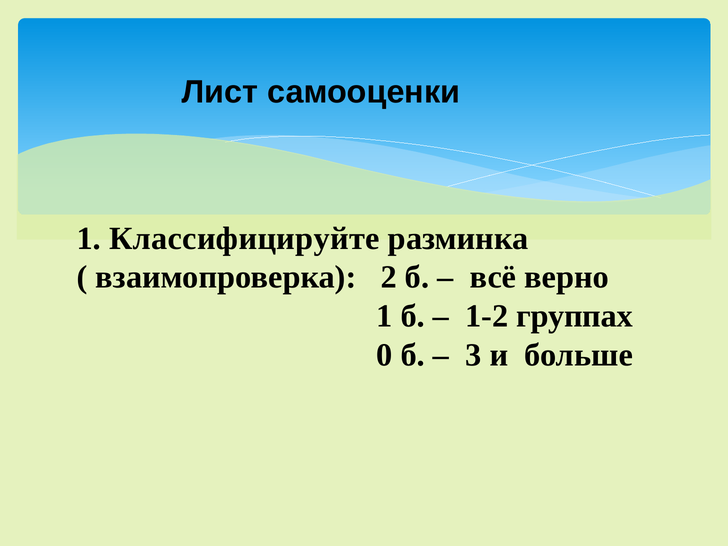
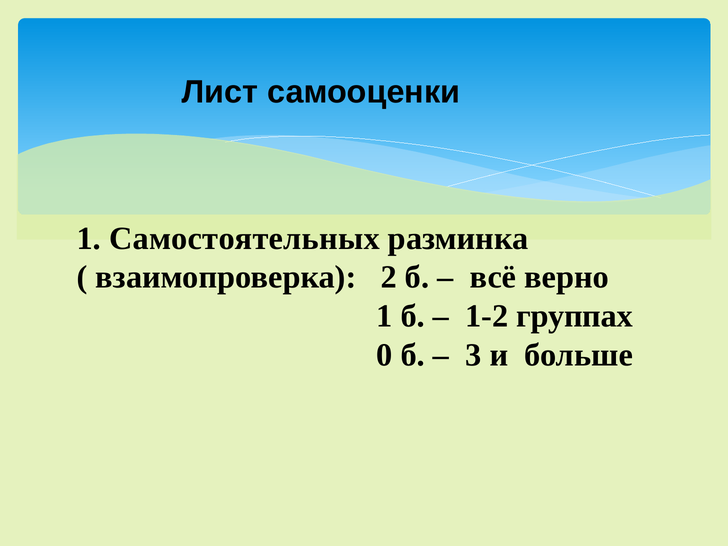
Классифицируйте: Классифицируйте -> Самостоятельных (244, 238)
